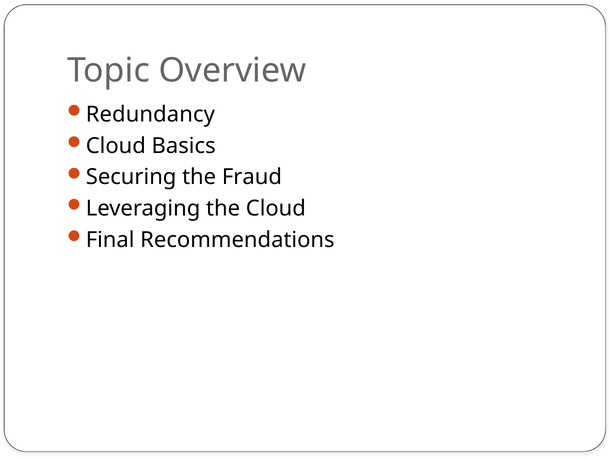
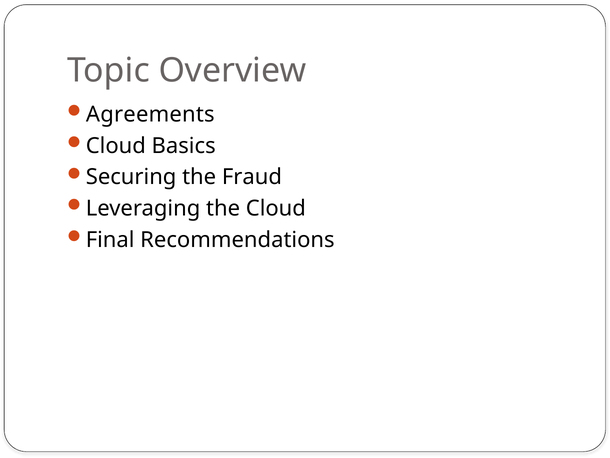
Redundancy: Redundancy -> Agreements (150, 114)
